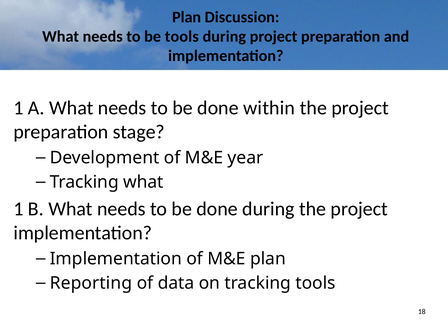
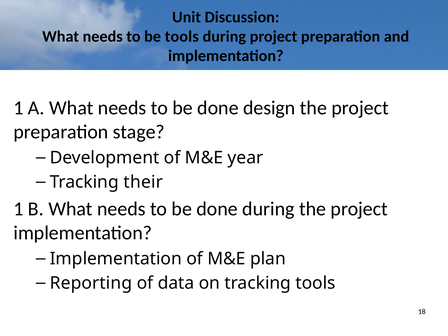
Plan: Plan -> Unit (187, 17)
within: within -> design (269, 108)
Tracking what: what -> their (143, 182)
